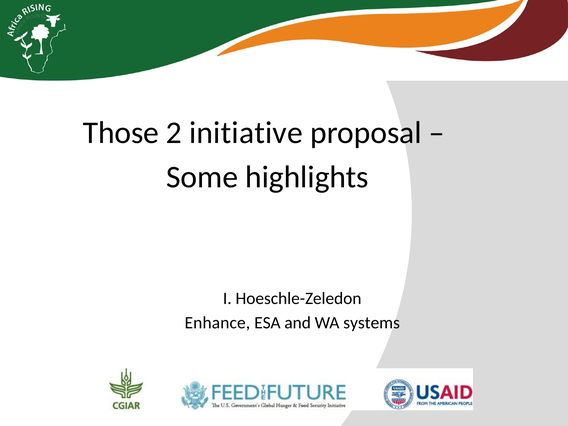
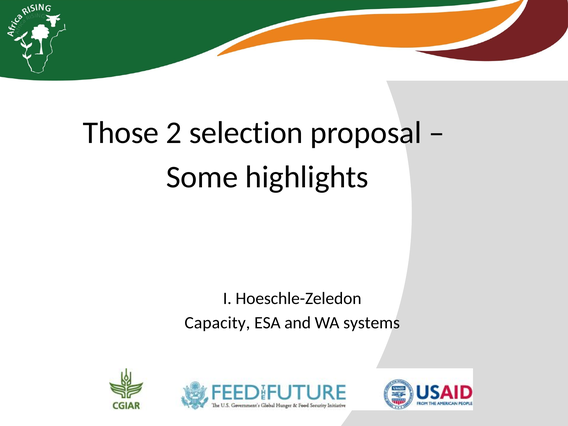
initiative: initiative -> selection (246, 133)
Enhance: Enhance -> Capacity (217, 323)
